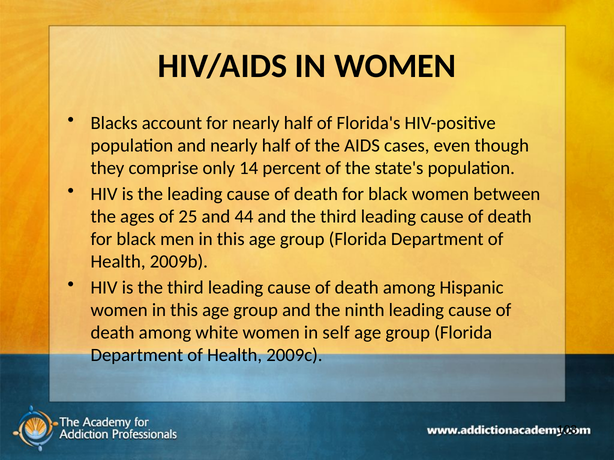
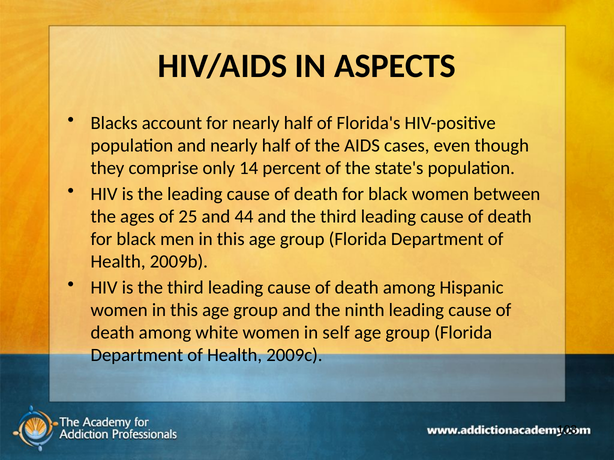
IN WOMEN: WOMEN -> ASPECTS (395, 66)
